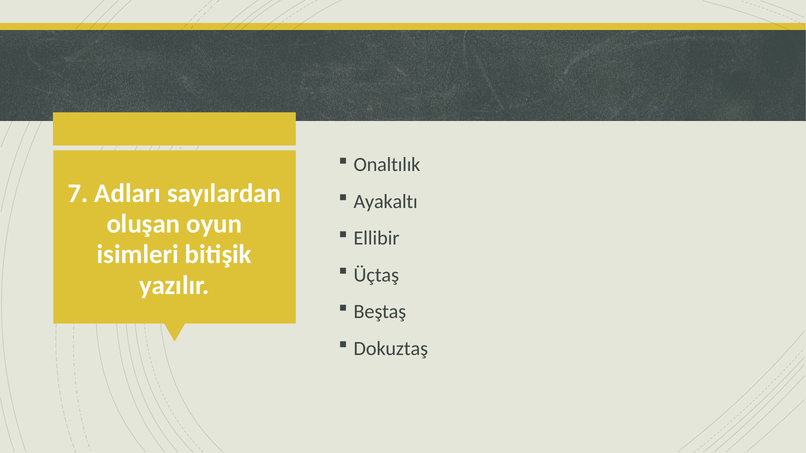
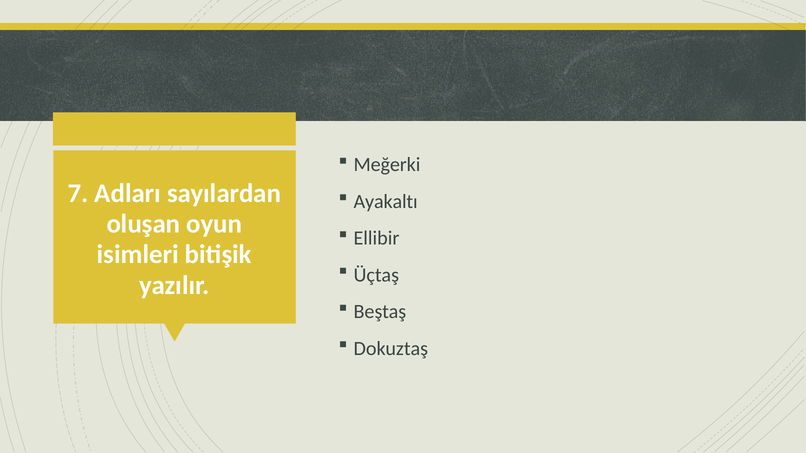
Onaltılık: Onaltılık -> Meğerki (387, 165)
